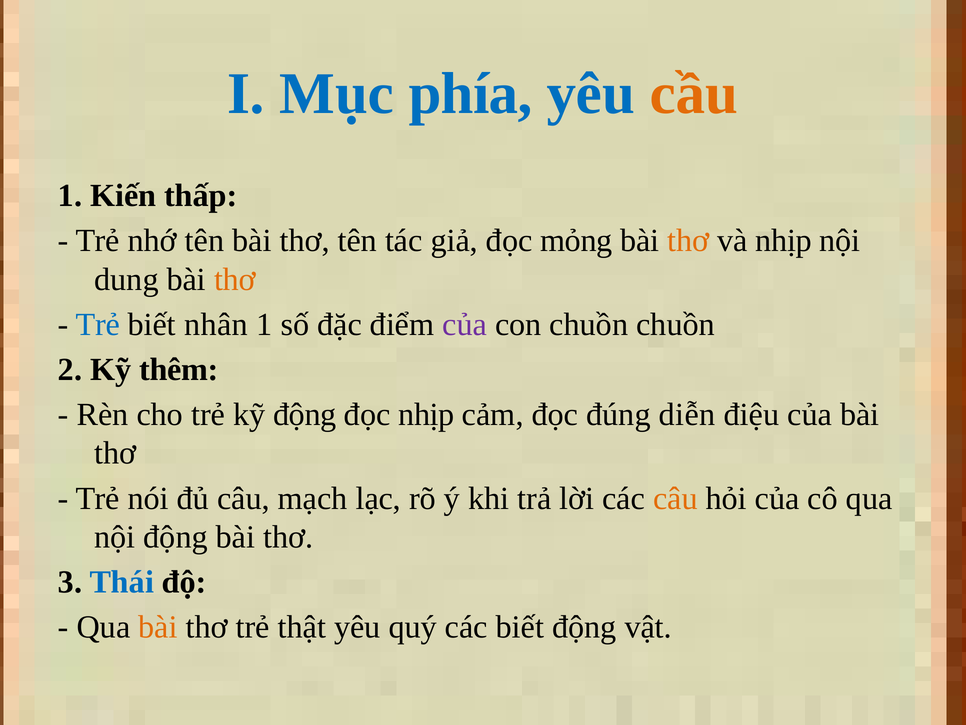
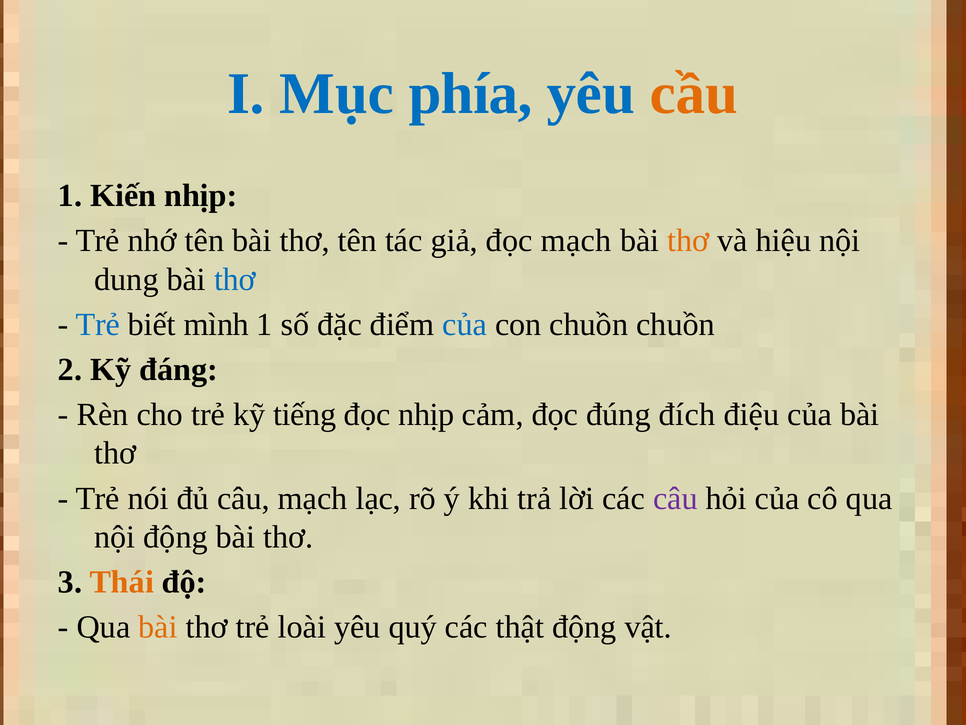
Kiến thấp: thấp -> nhịp (201, 195)
đọc mỏng: mỏng -> mạch (576, 241)
và nhịp: nhịp -> hiệu (783, 241)
thơ colour: orange -> blue (235, 279)
nhân: nhân -> mình (216, 324)
của colour: purple -> blue (465, 324)
thêm: thêm -> đáng (179, 369)
kỹ động: động -> tiếng (305, 414)
diễn: diễn -> đích (687, 414)
câu colour: orange -> purple (675, 498)
Thái colour: blue -> orange (122, 582)
thật: thật -> loài (302, 627)
các biết: biết -> thật (520, 627)
